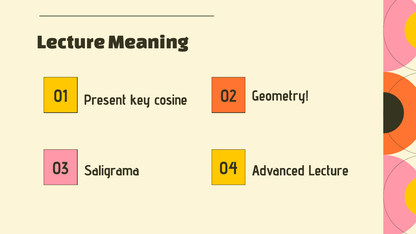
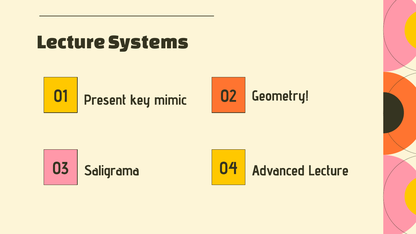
Meaning: Meaning -> Systems (148, 42)
cosine: cosine -> mimic (171, 100)
